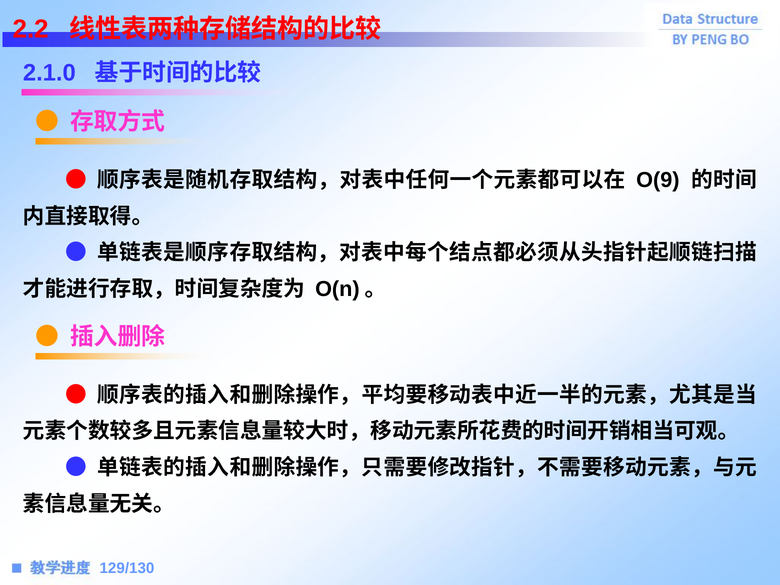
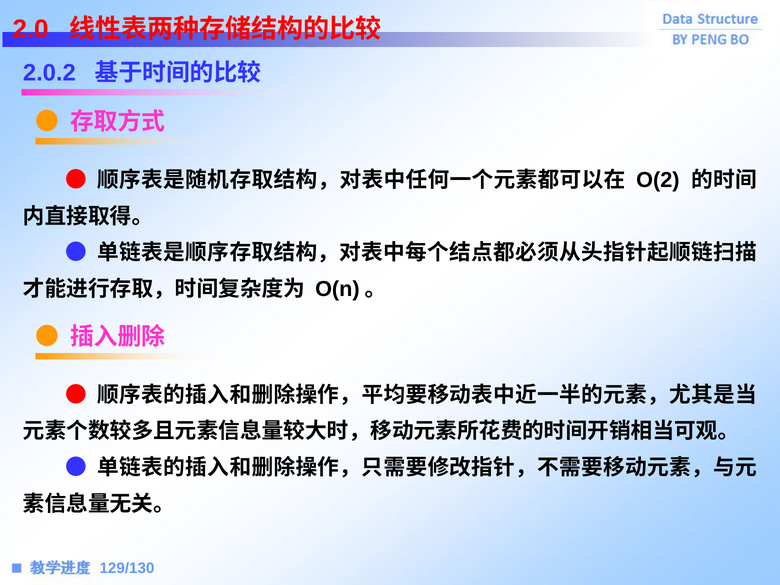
2.2: 2.2 -> 2.0 (31, 29)
2.1.0: 2.1.0 -> 2.0.2 (49, 73)
O(9: O(9 -> O(2 (658, 180)
